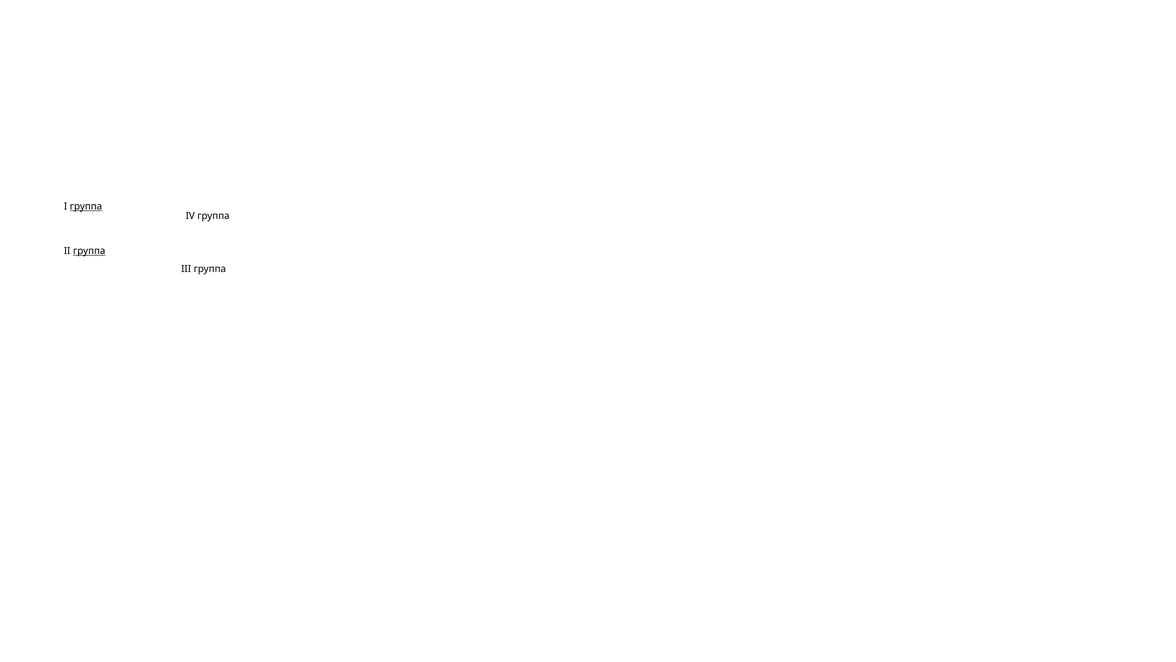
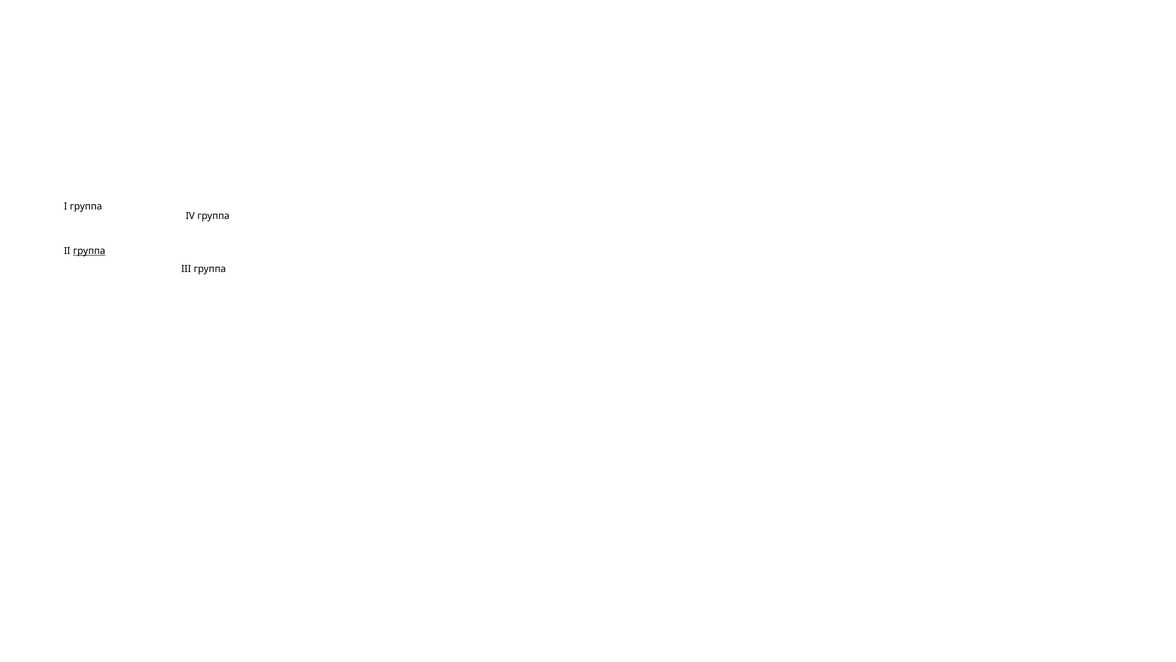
группа underline: present -> none (86, 206)
